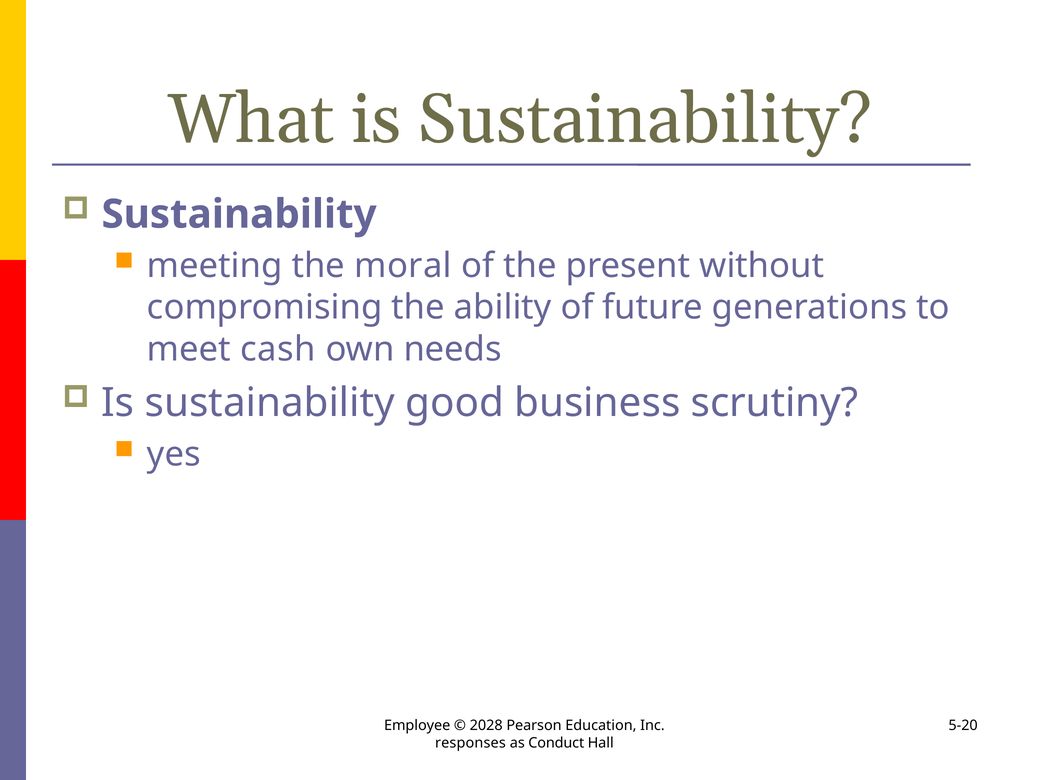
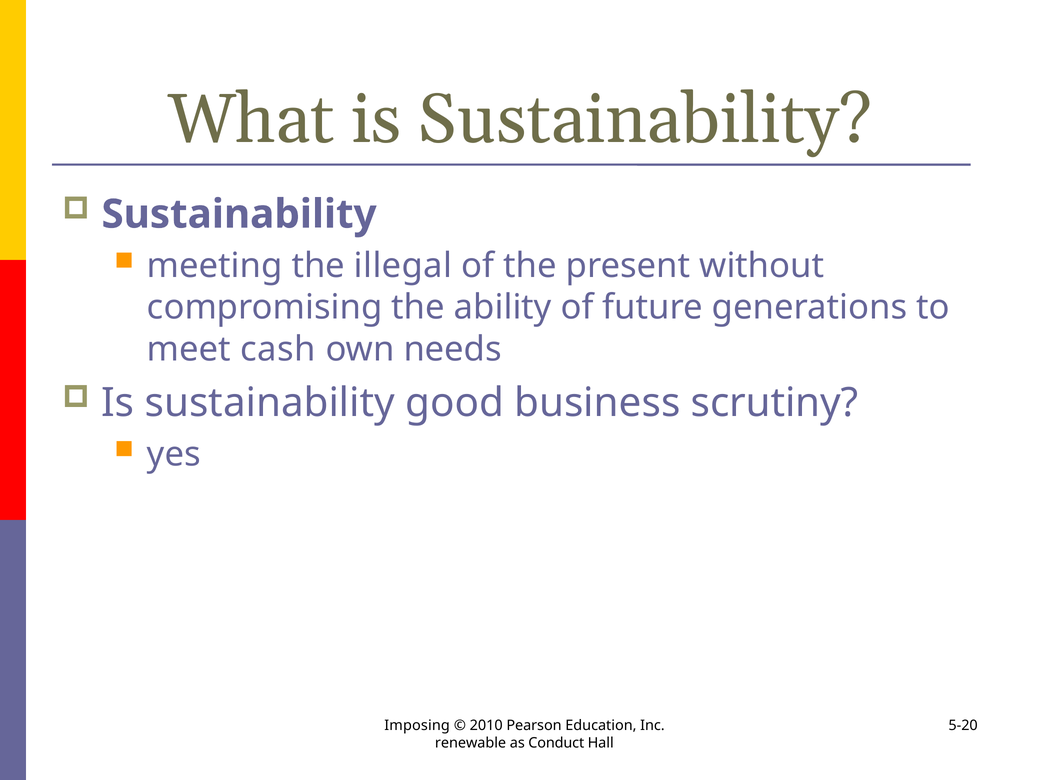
moral: moral -> illegal (403, 266)
Employee: Employee -> Imposing (417, 726)
2028: 2028 -> 2010 (486, 726)
responses: responses -> renewable (471, 743)
